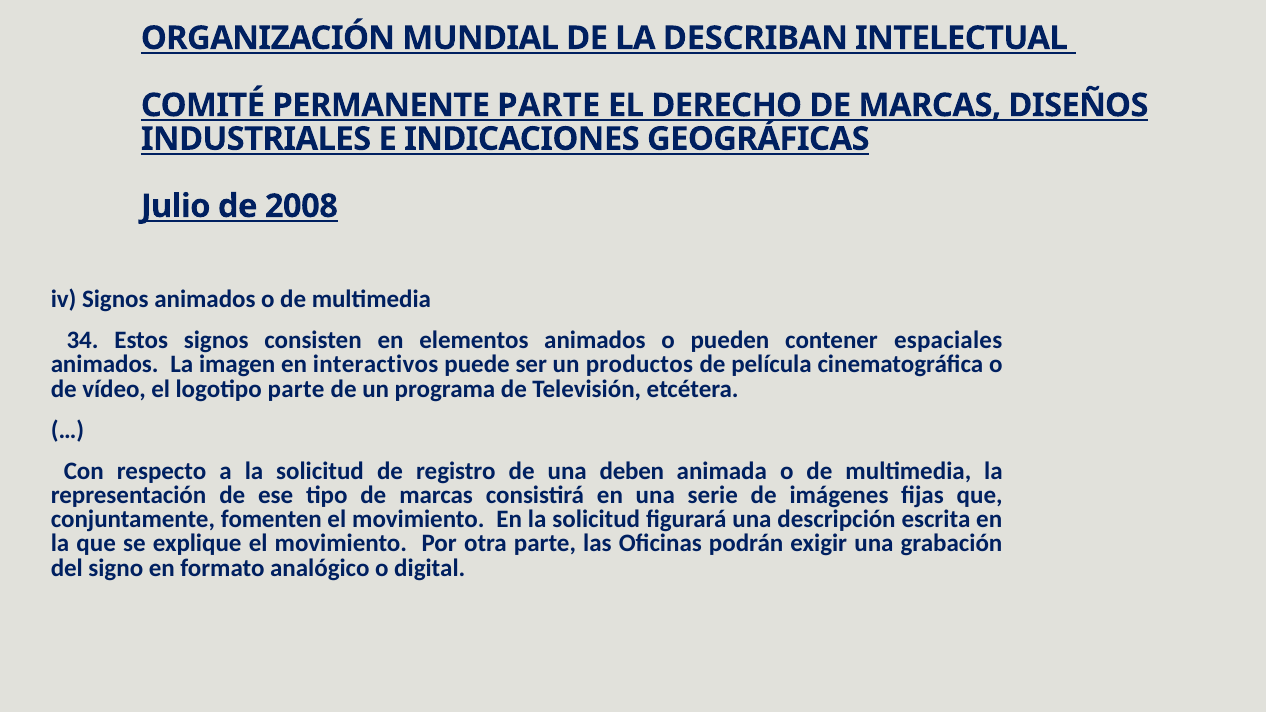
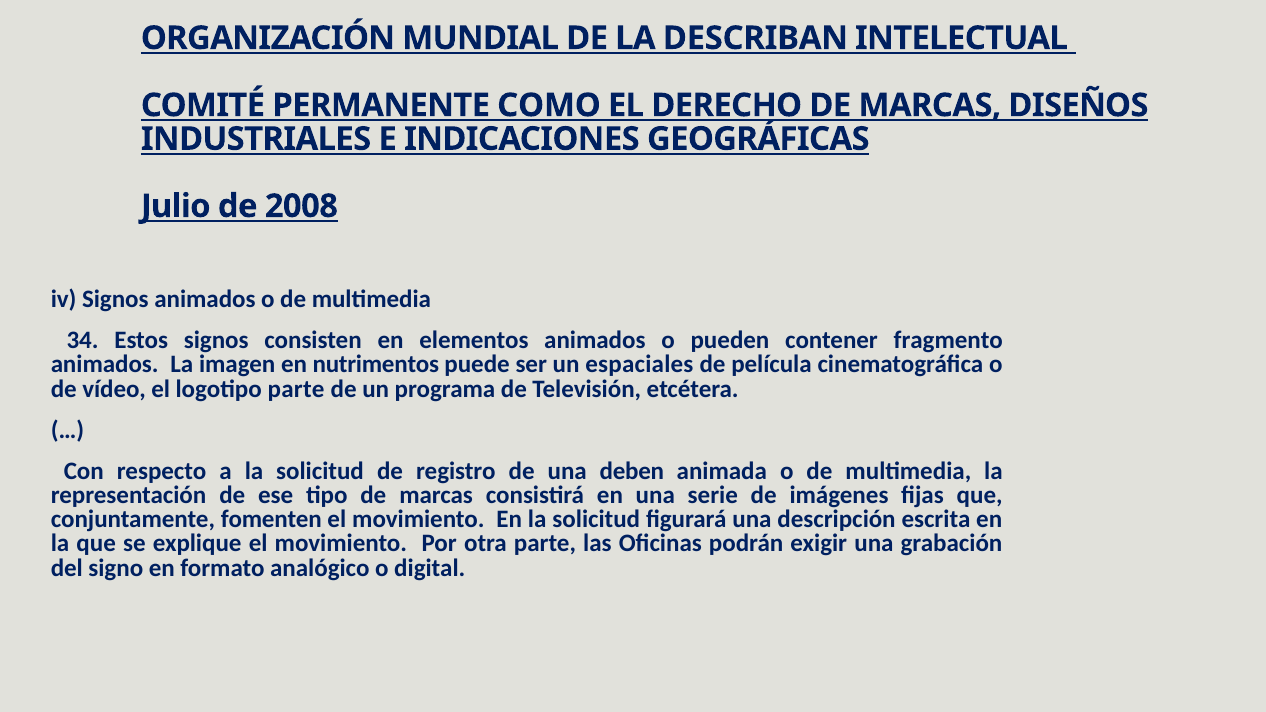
PERMANENTE PARTE: PARTE -> COMO (549, 105)
espaciales: espaciales -> fragmento (948, 340)
interactivos: interactivos -> nutrimentos (376, 365)
productos: productos -> espaciales (639, 365)
